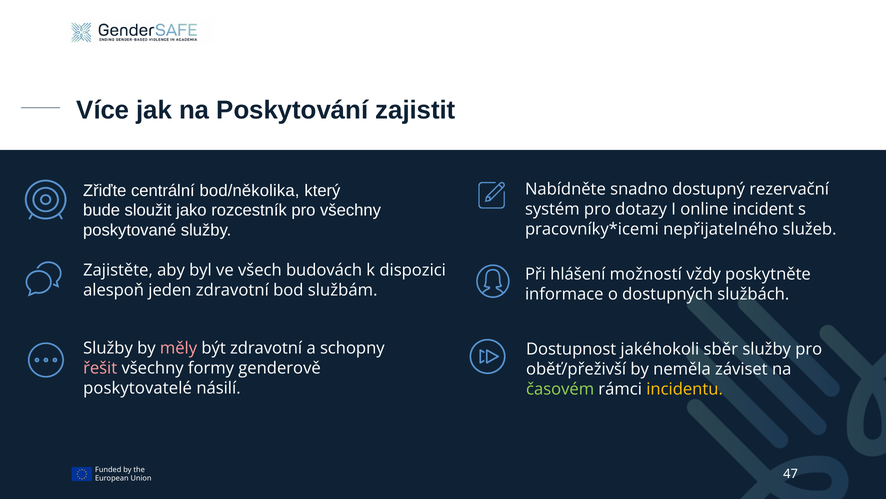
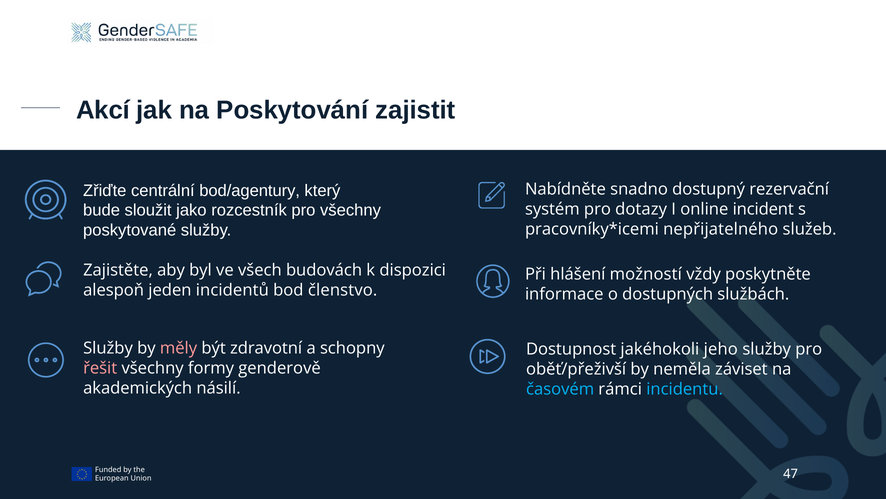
Více: Více -> Akcí (103, 110)
bod/několika: bod/několika -> bod/agentury (250, 190)
jeden zdravotní: zdravotní -> incidentů (232, 290)
službám: službám -> členstvo (343, 290)
sběr: sběr -> jeho (721, 349)
poskytovatelé: poskytovatelé -> akademických (138, 388)
časovém colour: light green -> light blue (560, 389)
incidentu colour: yellow -> light blue (685, 389)
